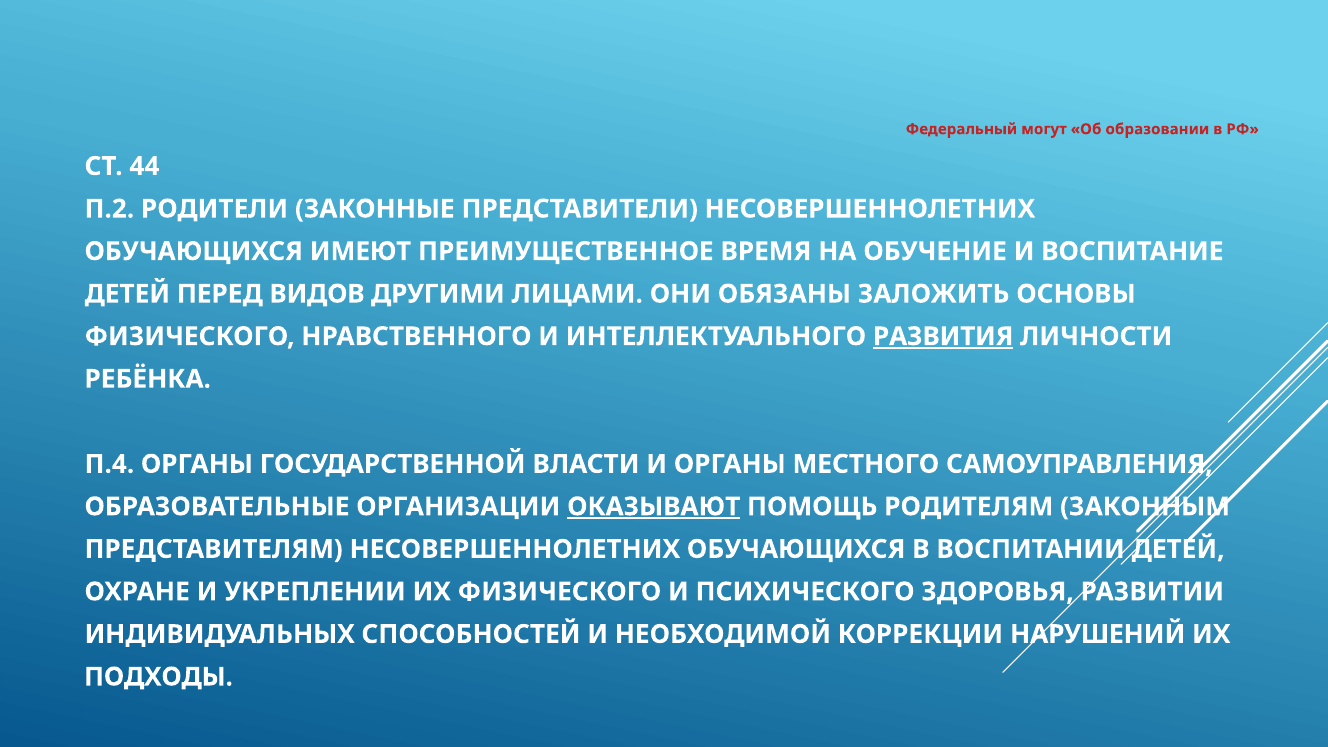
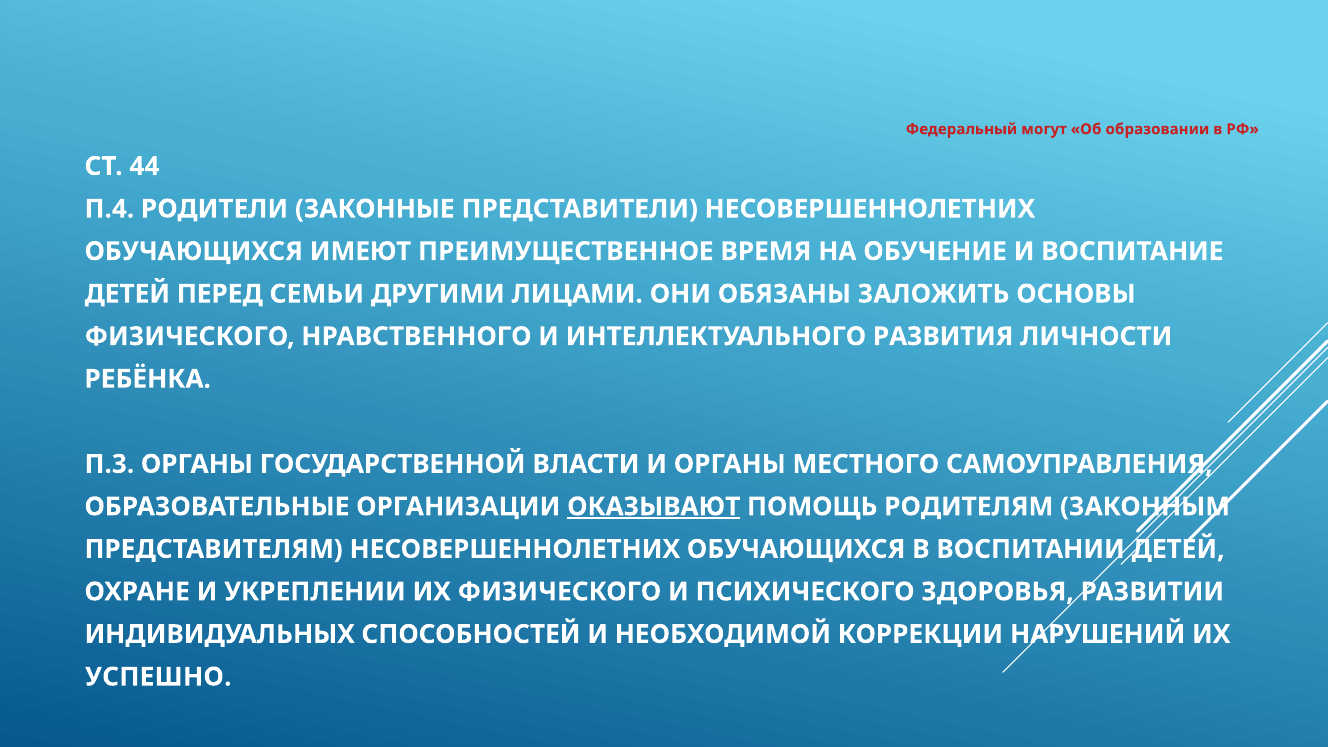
П.2: П.2 -> П.4 (109, 209)
ВИДОВ: ВИДОВ -> СЕМЬИ (317, 294)
РАЗВИТИЯ underline: present -> none (943, 336)
П.4: П.4 -> П.3 (109, 464)
ПОДХОДЫ: ПОДХОДЫ -> УСПЕШНО (158, 677)
